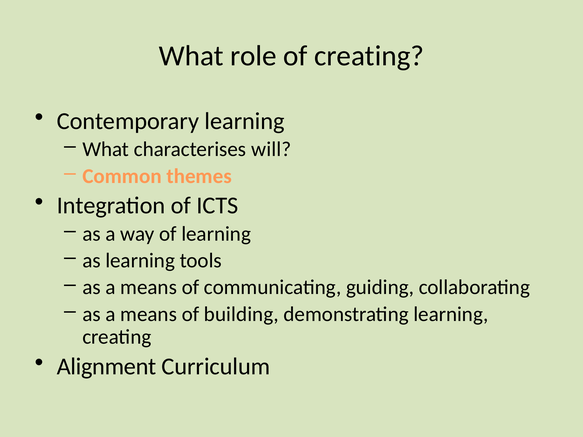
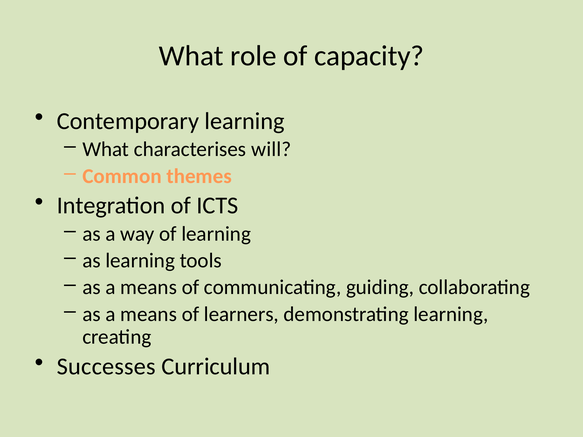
of creating: creating -> capacity (369, 56)
building: building -> learners (241, 314)
Alignment: Alignment -> Successes (106, 367)
